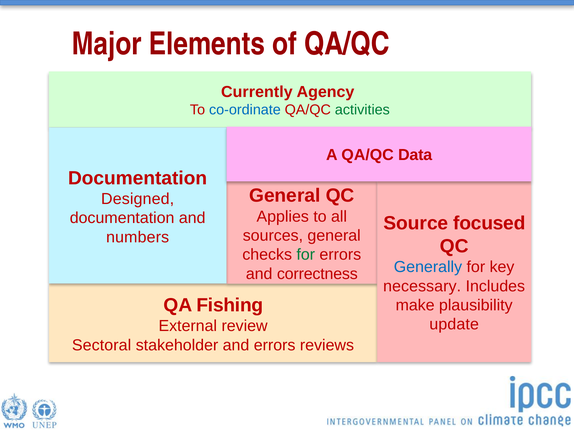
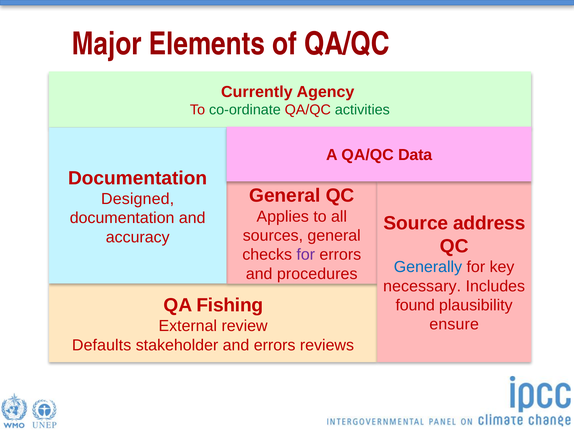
co-ordinate colour: blue -> green (245, 110)
focused: focused -> address (489, 224)
numbers: numbers -> accuracy (138, 237)
for colour: green -> purple (306, 255)
correctness: correctness -> procedures (317, 274)
make: make -> found (415, 306)
update: update -> ensure (454, 325)
Sectoral: Sectoral -> Defaults (102, 346)
